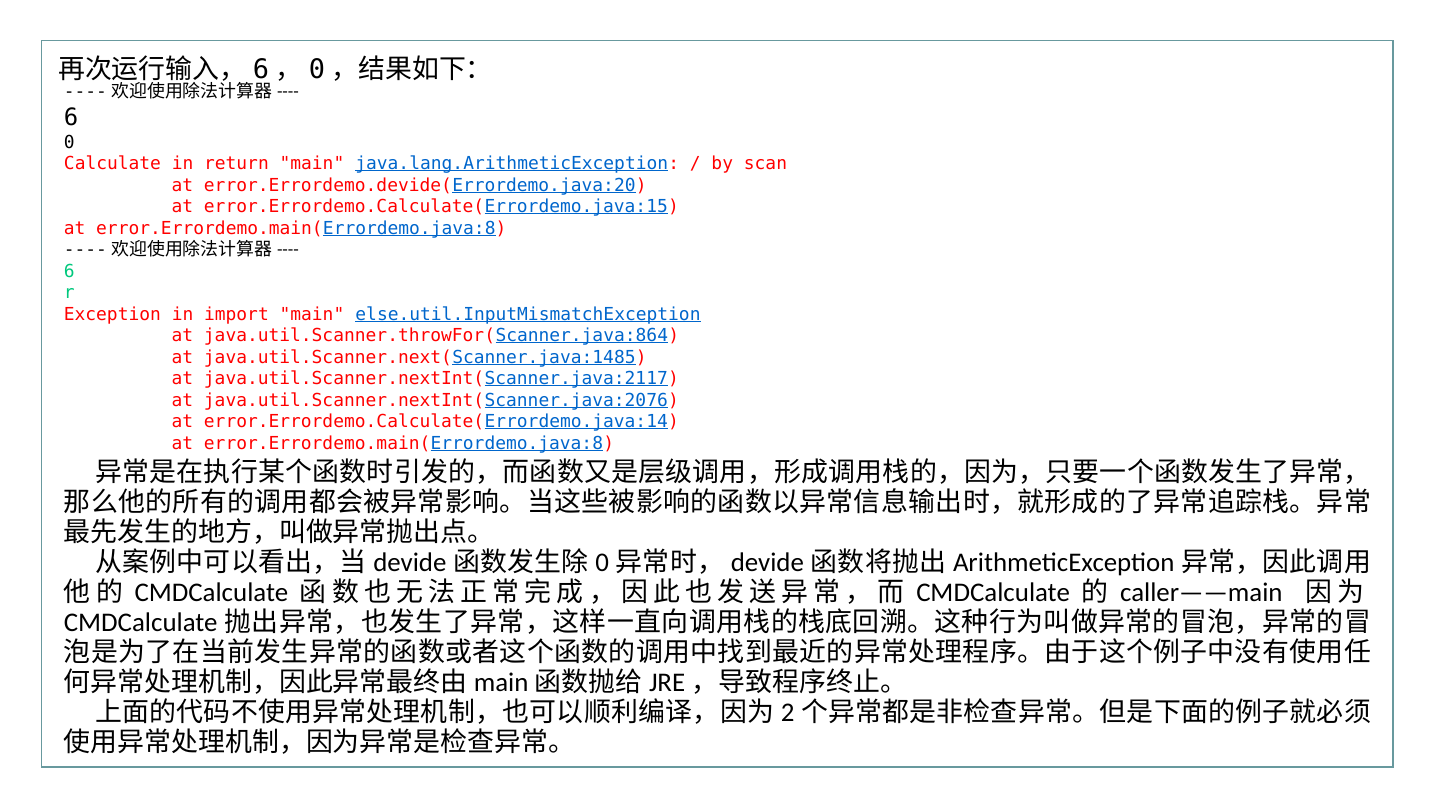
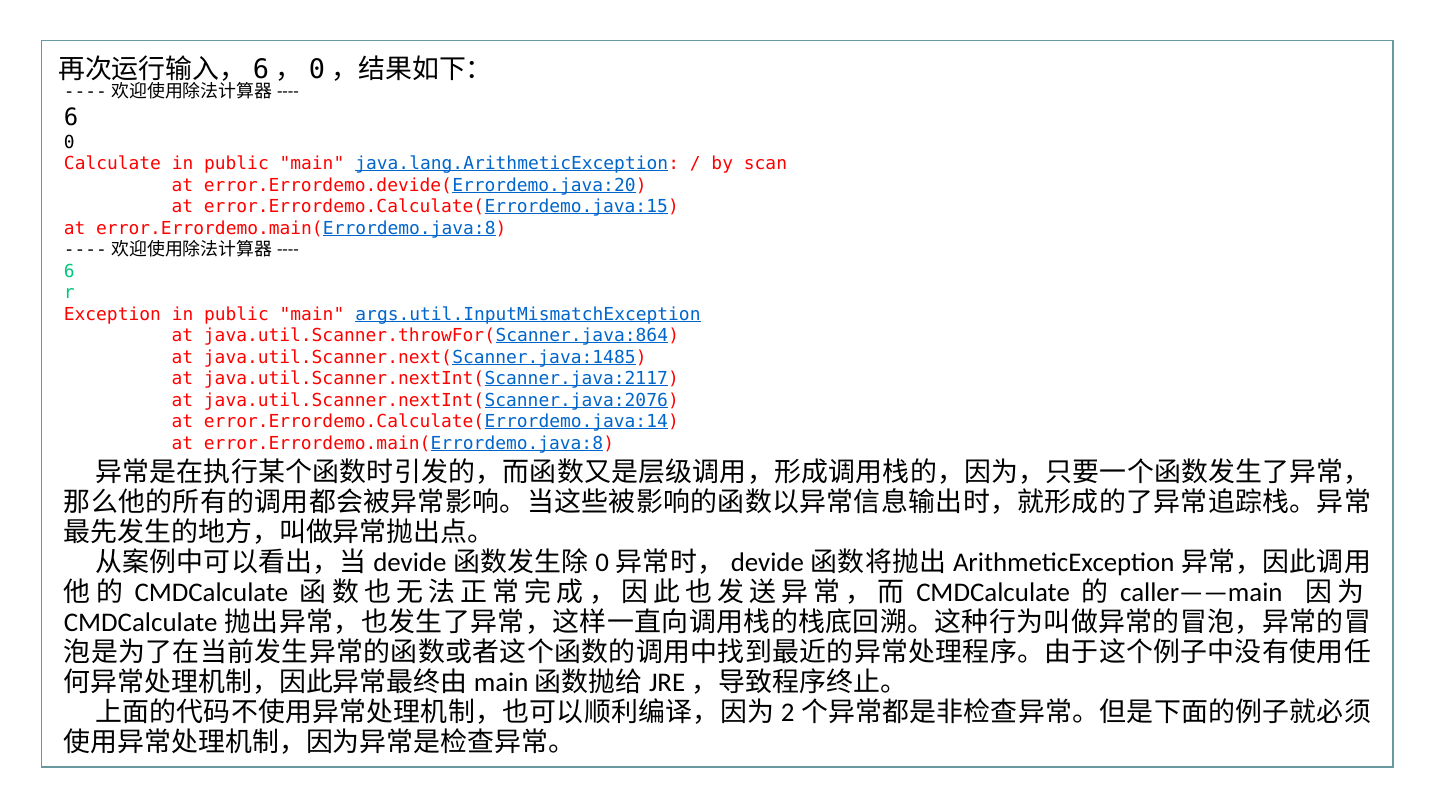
return: return -> public (236, 164)
Exception in import: import -> public (236, 314)
else.util.InputMismatchException: else.util.InputMismatchException -> args.util.InputMismatchException (528, 314)
